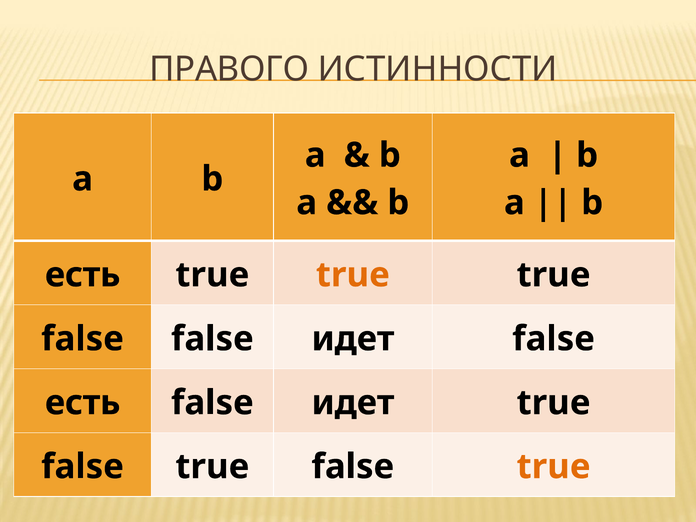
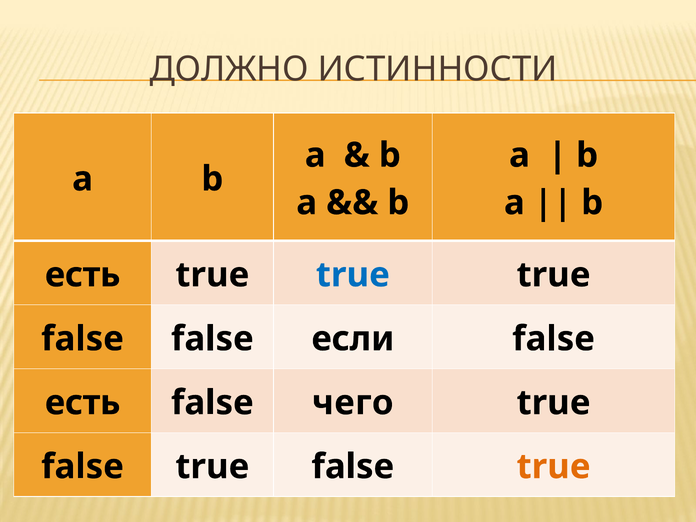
ПРАВОГО: ПРАВОГО -> ДОЛЖНО (229, 69)
true colour: orange -> blue (353, 275)
false false идет: идет -> если (353, 339)
идет: идет -> чего (353, 403)
